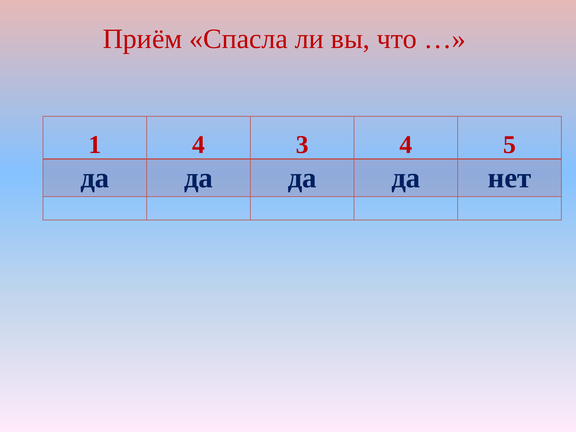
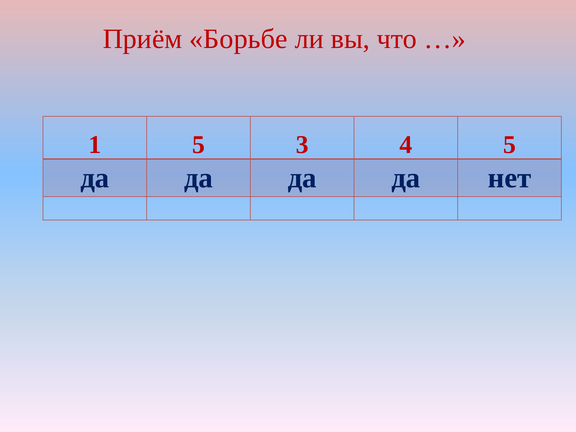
Спасла: Спасла -> Борьбе (238, 39)
1 4: 4 -> 5 (199, 145)
